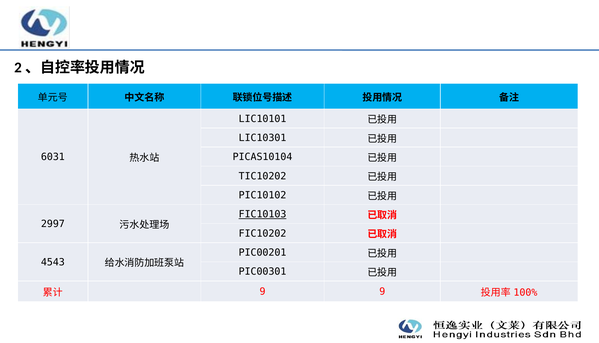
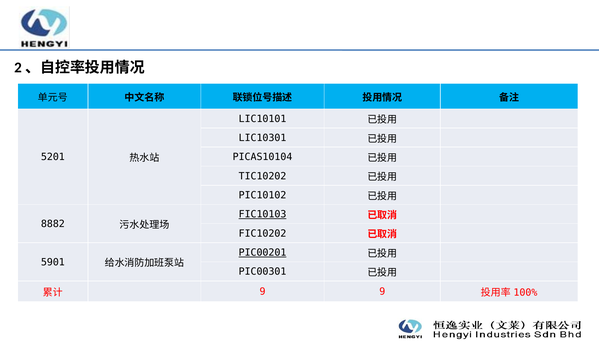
6031: 6031 -> 5201 (53, 157)
2997: 2997 -> 8882 (53, 224)
PIC00201 underline: none -> present (263, 253)
4543: 4543 -> 5901 (53, 263)
